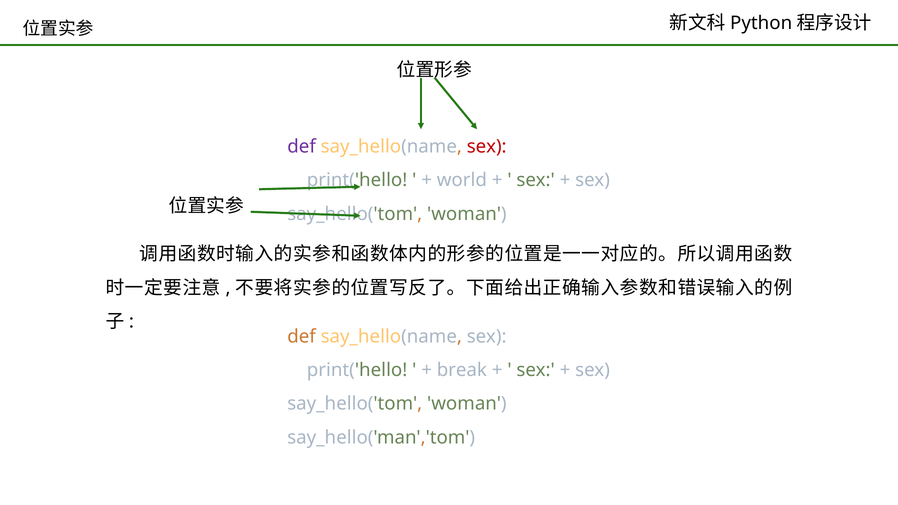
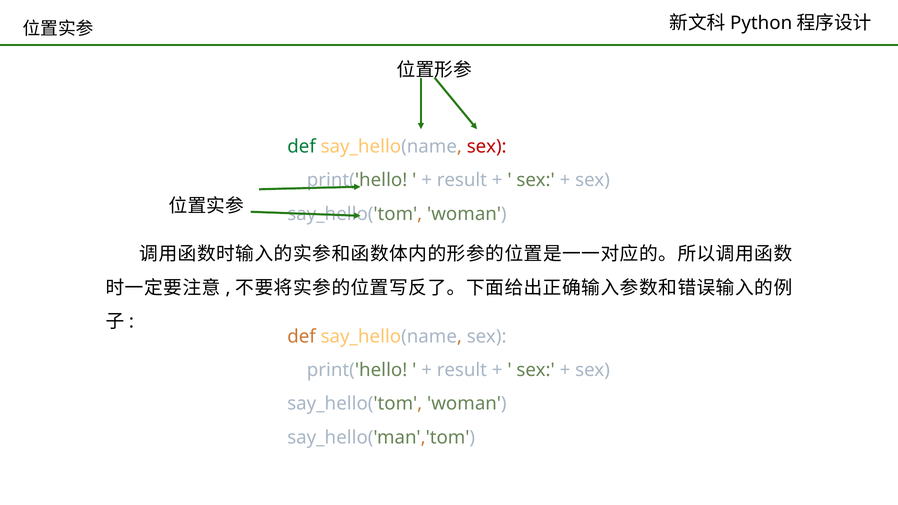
def colour: purple -> green (302, 147)
world: world -> result (462, 180)
break: break -> result (462, 370)
